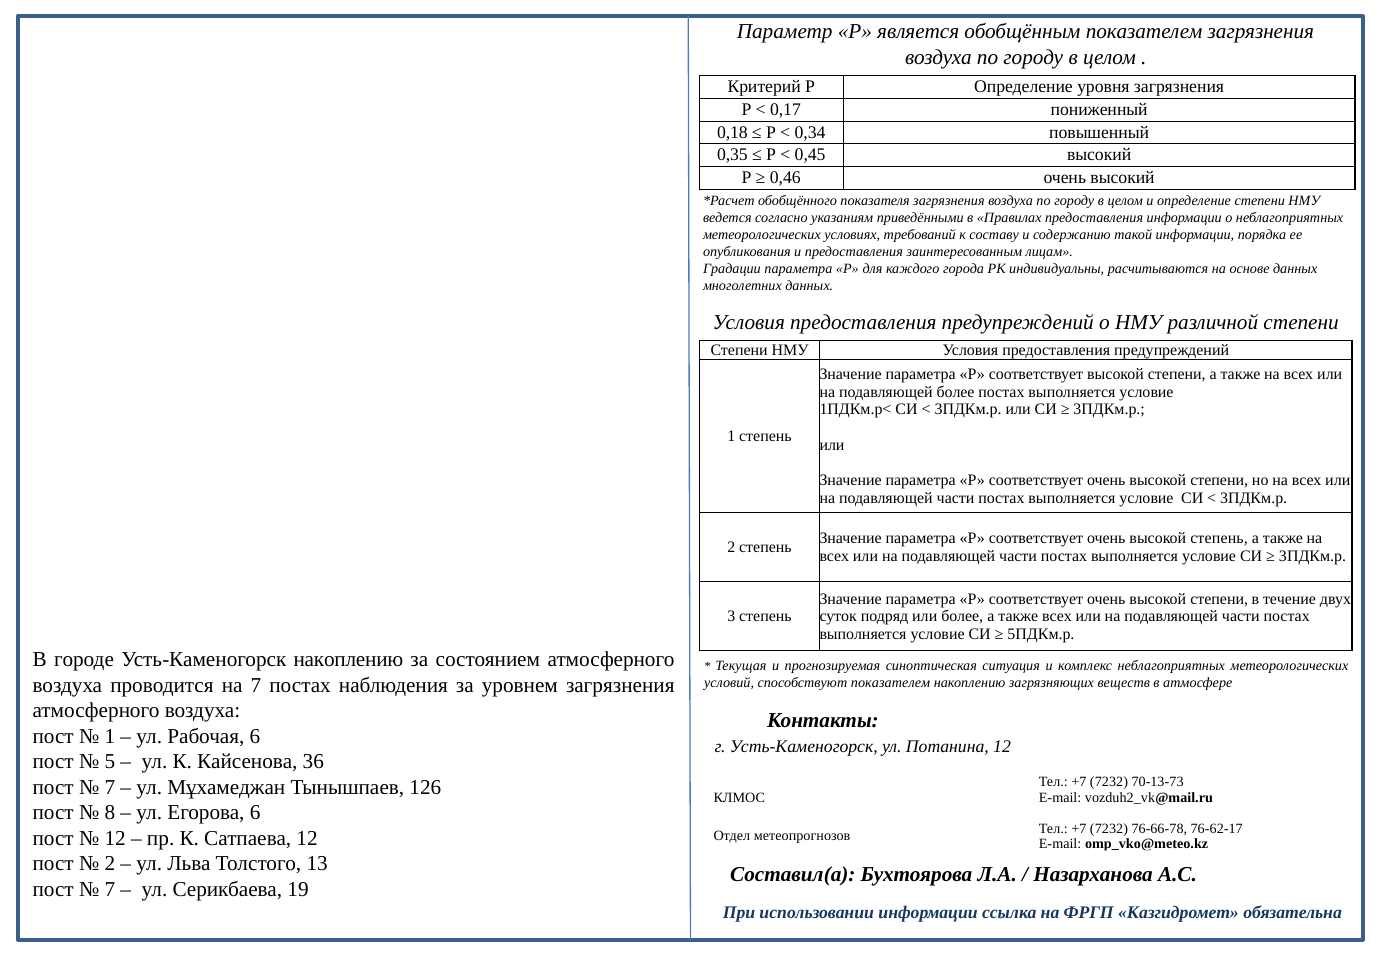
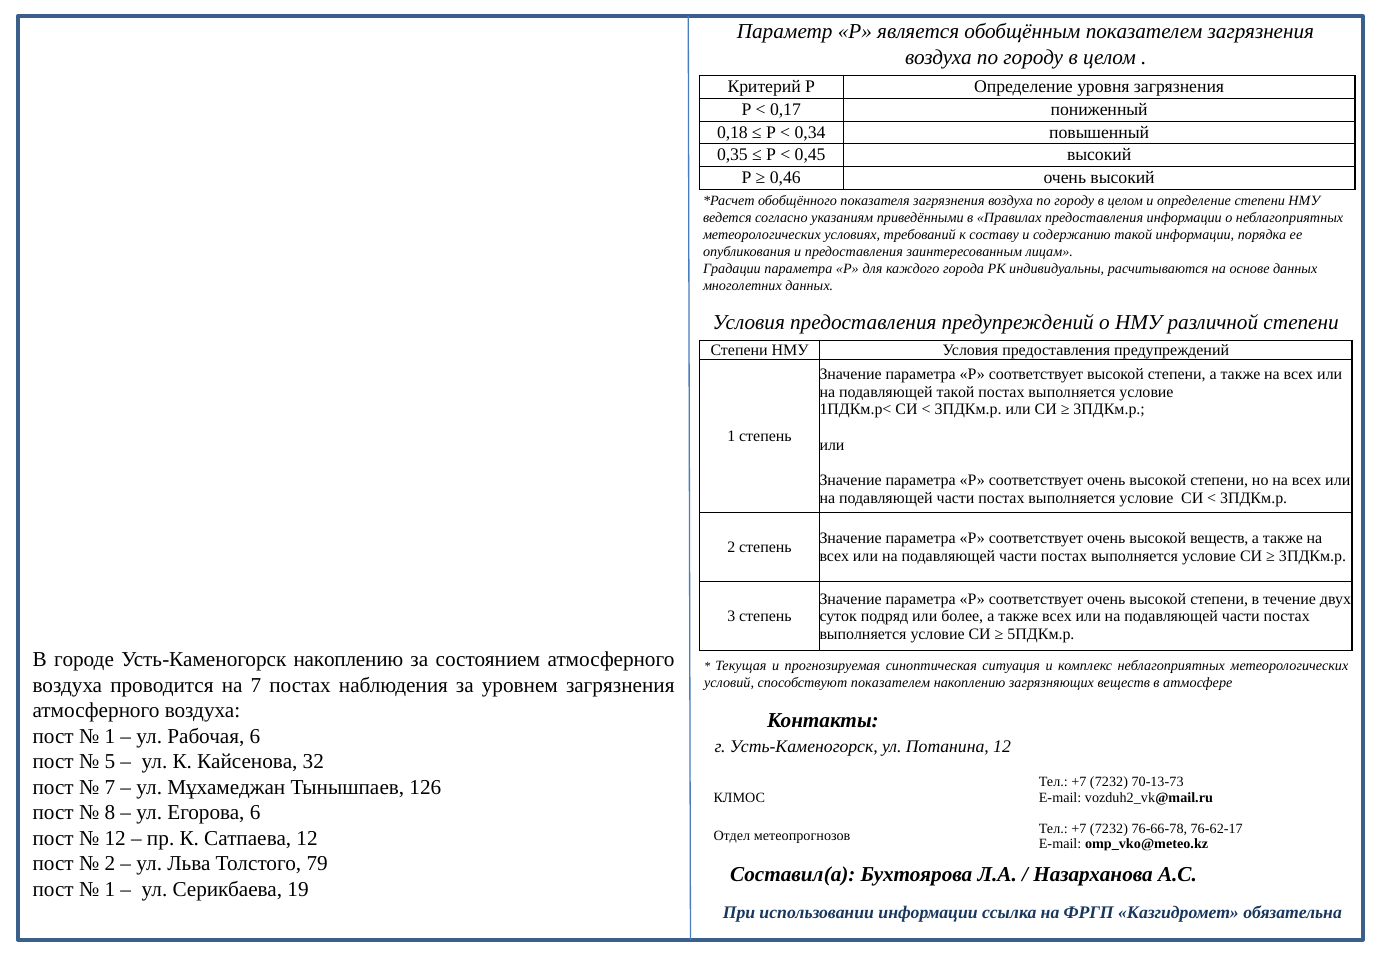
подавляющей более: более -> такой (956, 392)
высокой степень: степень -> веществ (1219, 539)
36: 36 -> 32 (313, 762)
13: 13 -> 79 (317, 864)
7: 7 -> 1 (110, 889)
